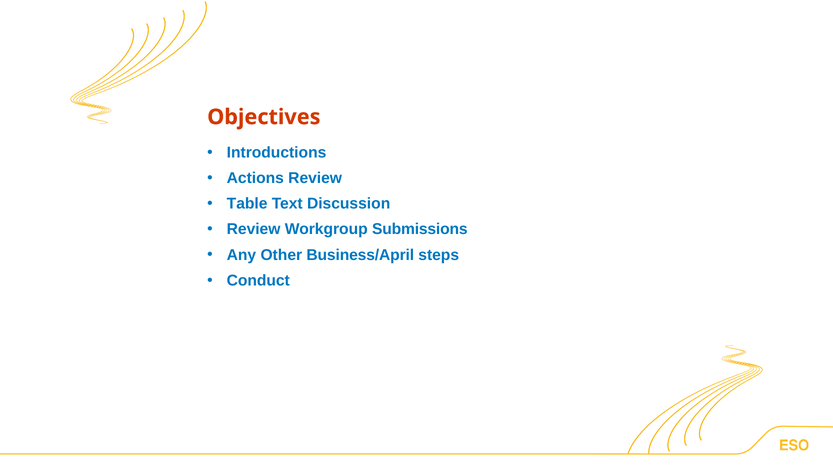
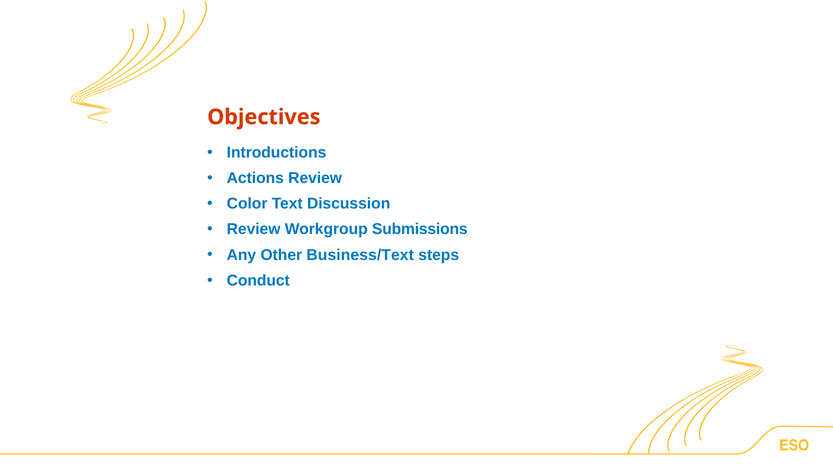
Table: Table -> Color (247, 204)
Business/April: Business/April -> Business/Text (360, 255)
